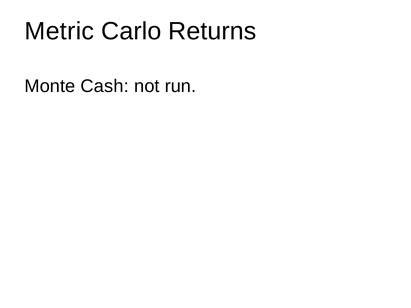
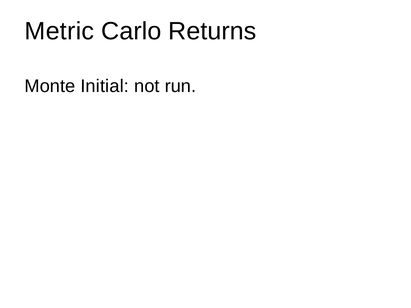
Cash: Cash -> Initial (105, 86)
